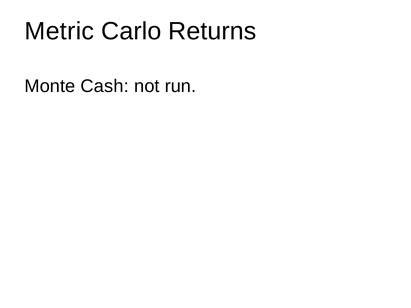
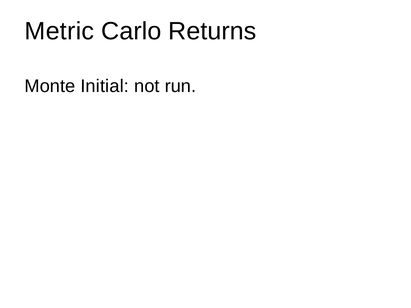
Cash: Cash -> Initial (105, 86)
